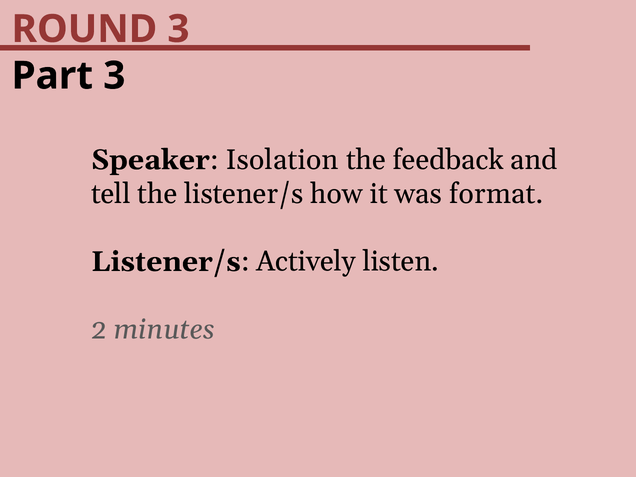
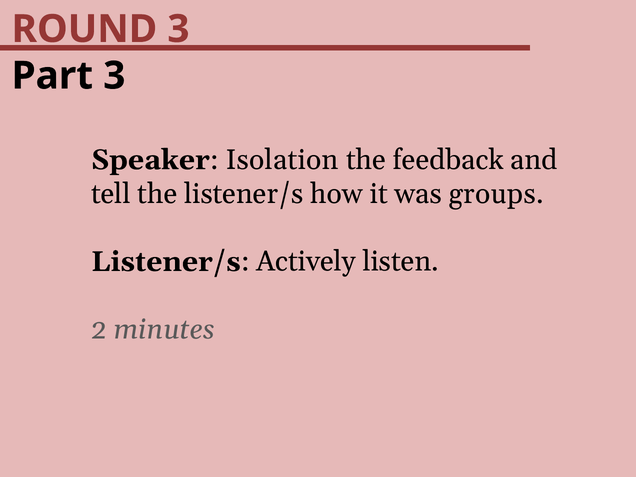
format: format -> groups (496, 194)
